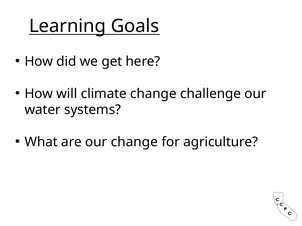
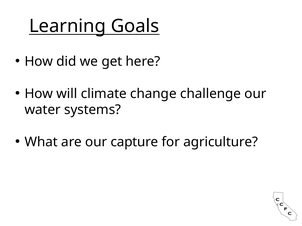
our change: change -> capture (134, 142)
